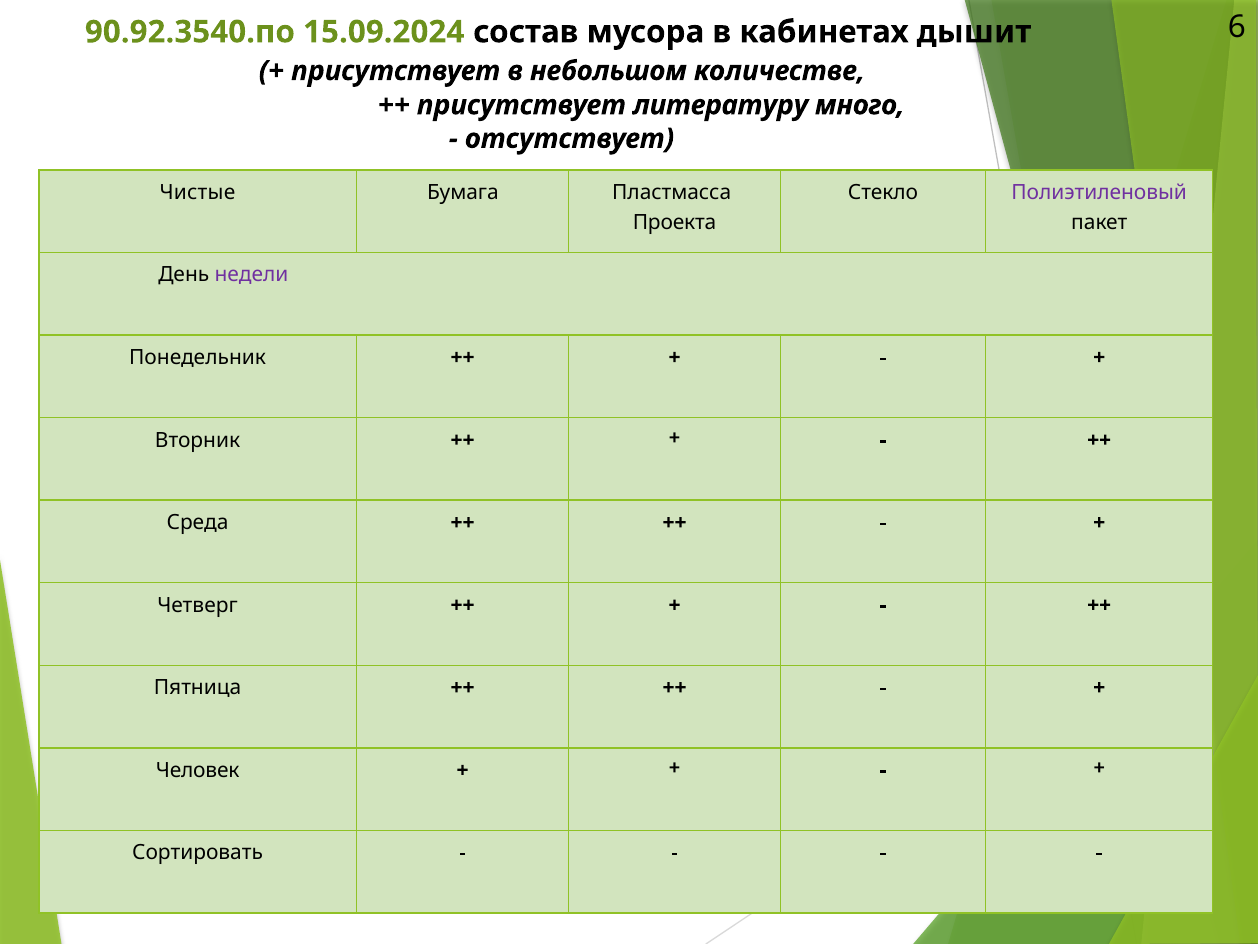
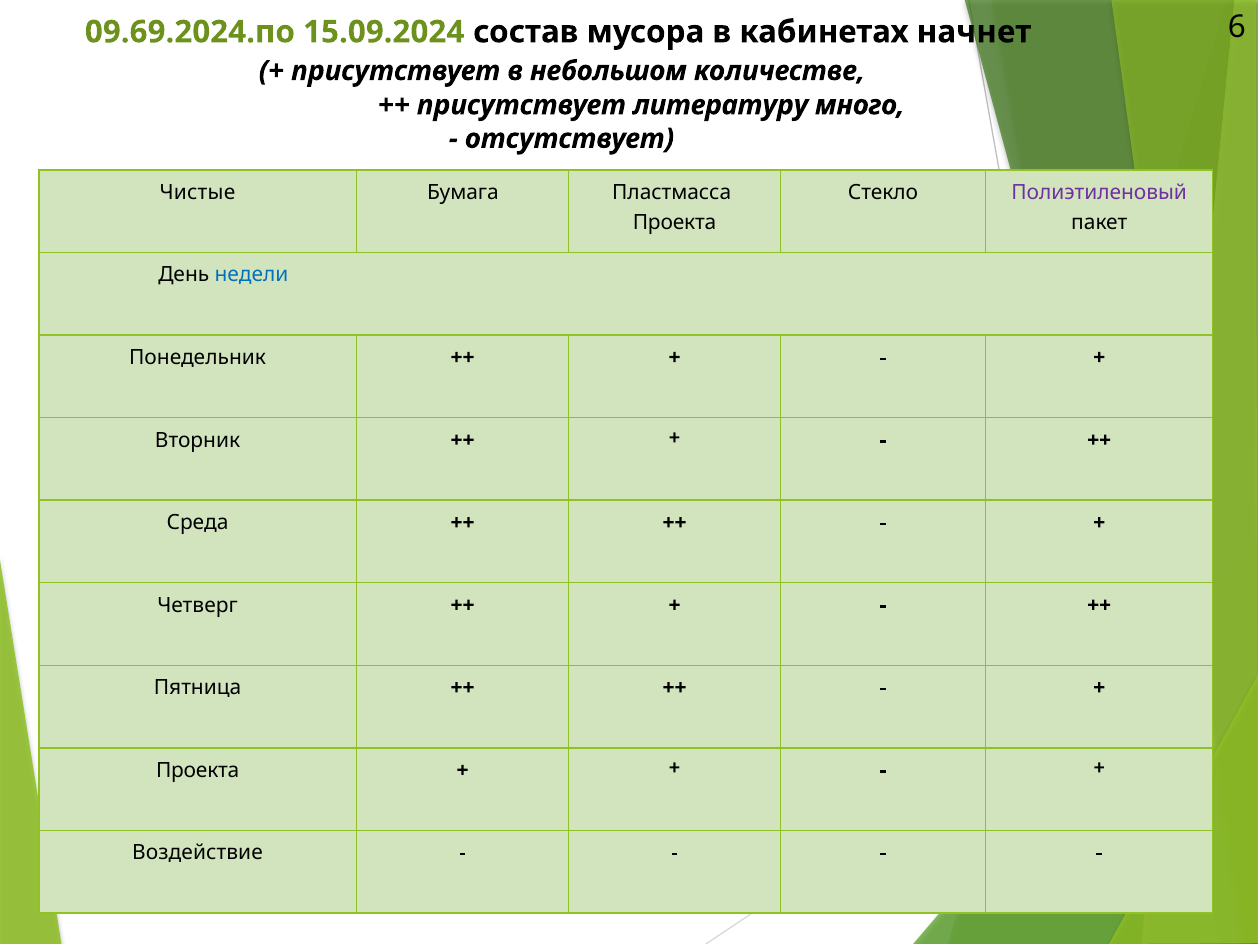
90.92.3540.по: 90.92.3540.по -> 09.69.2024.по (190, 32)
дышит: дышит -> начнет (974, 32)
недели colour: purple -> blue (252, 275)
Человек: Человек -> Проекта (198, 770)
Сортировать: Сортировать -> Воздействие (198, 852)
